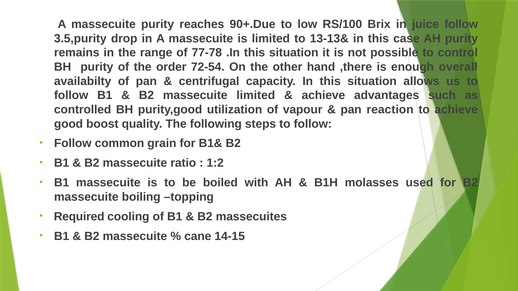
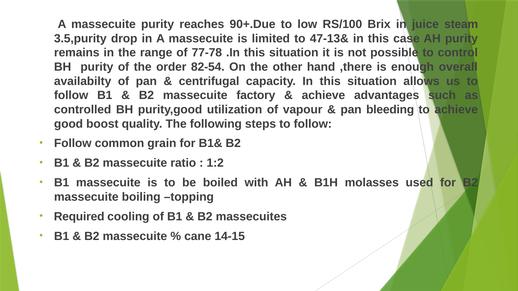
juice follow: follow -> steam (461, 24)
13-13&: 13-13& -> 47-13& (329, 39)
72-54: 72-54 -> 82-54 (208, 67)
massecuite limited: limited -> factory (256, 95)
reaction: reaction -> bleeding (390, 110)
